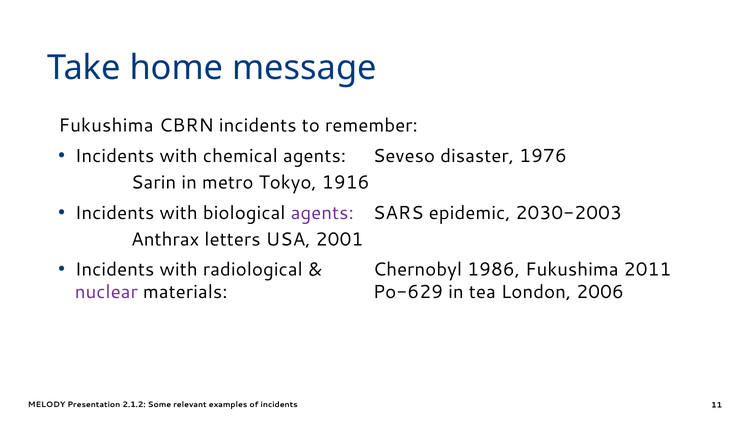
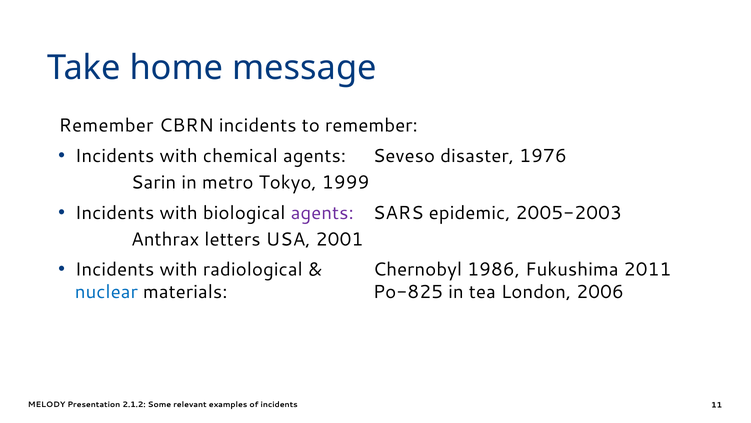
Fukushima: Fukushima -> Remember (106, 125)
1916: 1916 -> 1999 (346, 182)
2030-2003: 2030-2003 -> 2005-2003 (569, 213)
nuclear colour: purple -> blue (106, 292)
Po-629: Po-629 -> Po-825 (408, 292)
